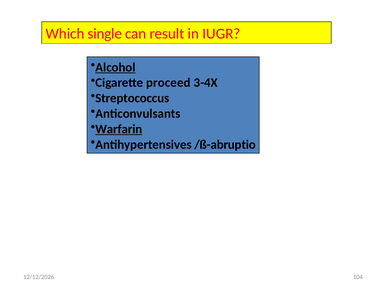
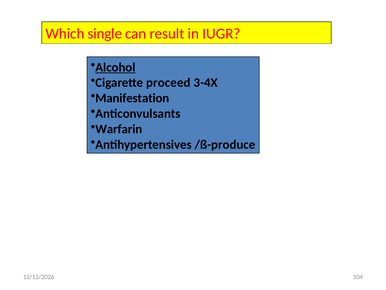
Streptococcus: Streptococcus -> Manifestation (132, 98)
Warfarin underline: present -> none (119, 129)
/ß-abruptio: /ß-abruptio -> /ß-produce (225, 144)
